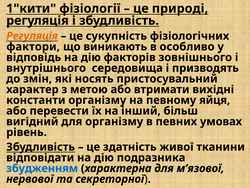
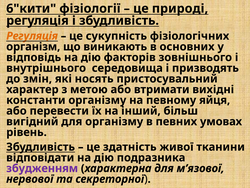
1"кити: 1"кити -> 6"кити (31, 9)
фактори: фактори -> організм (33, 47)
особливо: особливо -> основних (187, 47)
збудженням colour: blue -> purple (42, 168)
